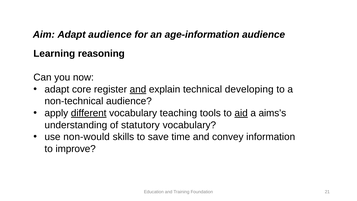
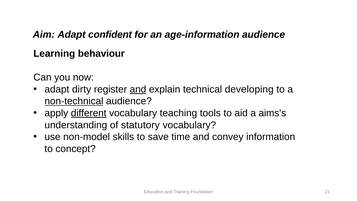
Adapt audience: audience -> confident (110, 35)
reasoning: reasoning -> behaviour (101, 54)
core: core -> dirty (82, 89)
non-technical underline: none -> present (74, 101)
aid underline: present -> none (241, 113)
non-would: non-would -> non-model (87, 137)
improve: improve -> concept (76, 149)
